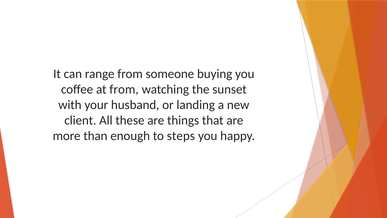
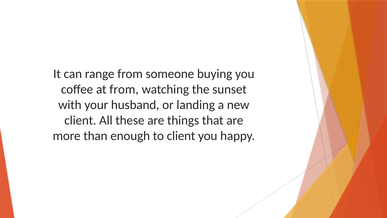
to steps: steps -> client (181, 136)
